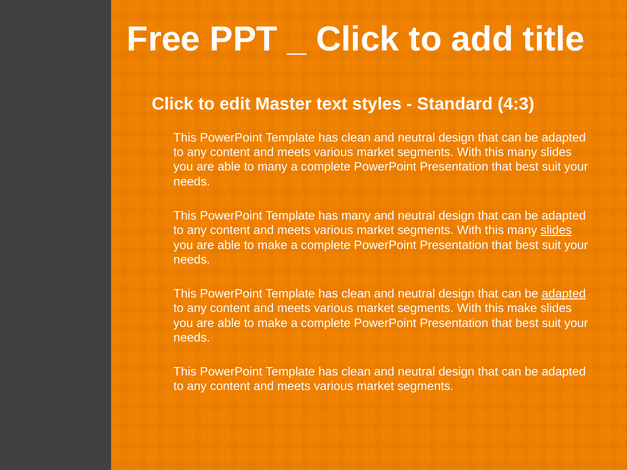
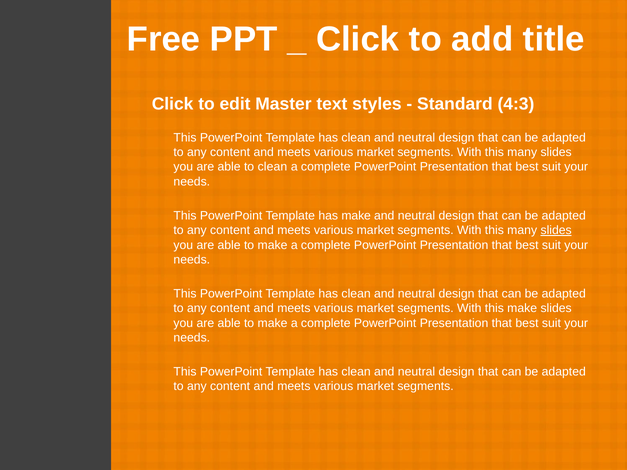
to many: many -> clean (272, 167)
has many: many -> make (356, 216)
adapted underline: present -> none (564, 294)
